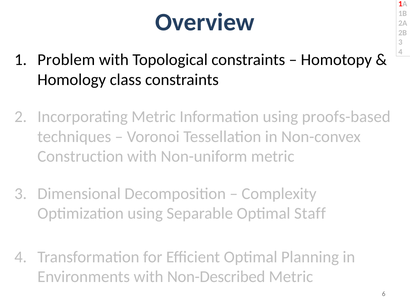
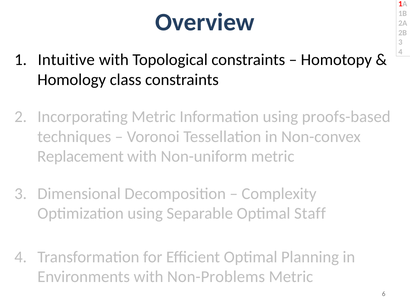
Problem: Problem -> Intuitive (66, 60)
Construction: Construction -> Replacement (80, 156)
Non-Described: Non-Described -> Non-Problems (216, 276)
